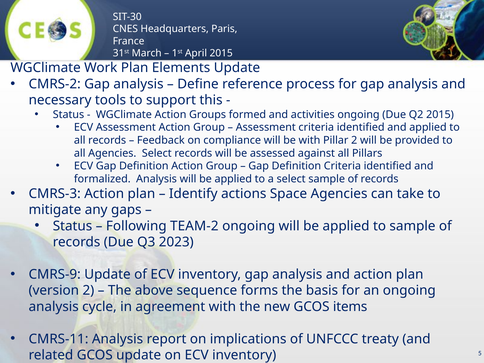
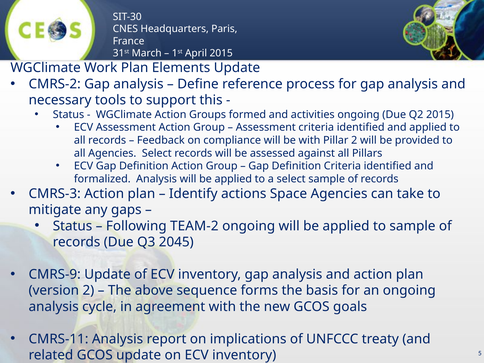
2023: 2023 -> 2045 (176, 242)
items: items -> goals (350, 307)
